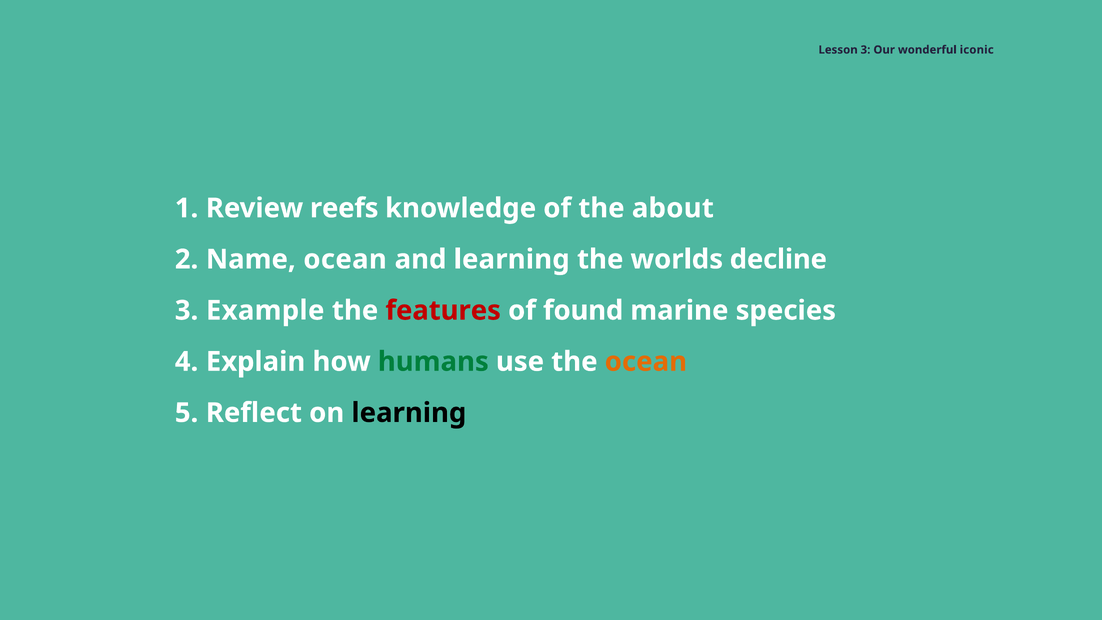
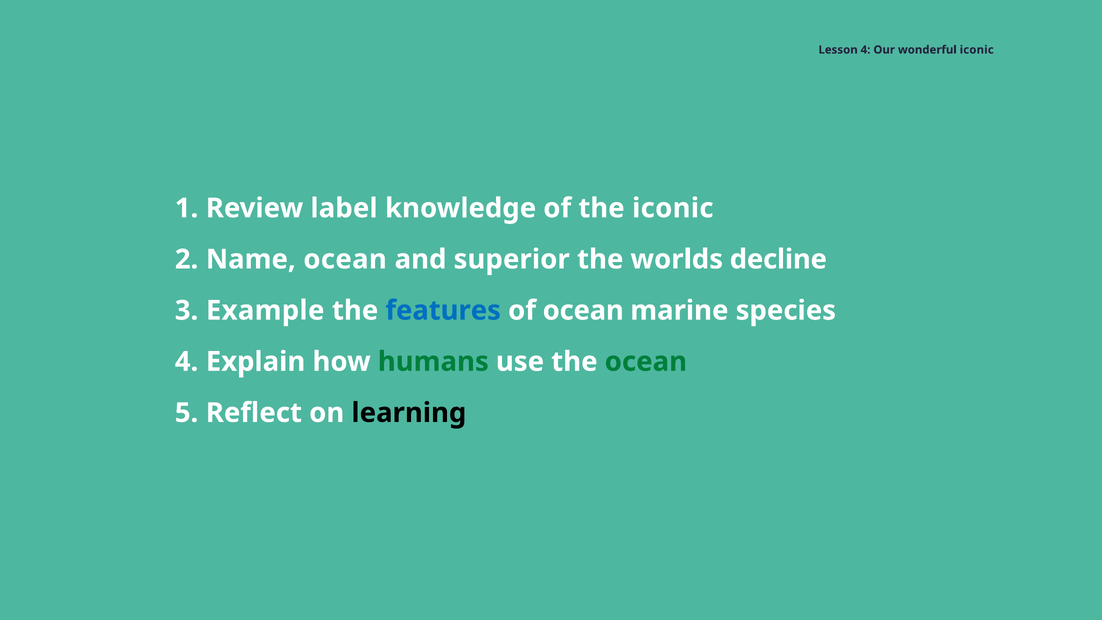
Lesson 3: 3 -> 4 (865, 50)
reefs: reefs -> label (344, 208)
the about: about -> iconic (673, 208)
and learning: learning -> superior (512, 259)
features colour: red -> blue (443, 310)
of found: found -> ocean (583, 310)
ocean colour: orange -> green (646, 362)
